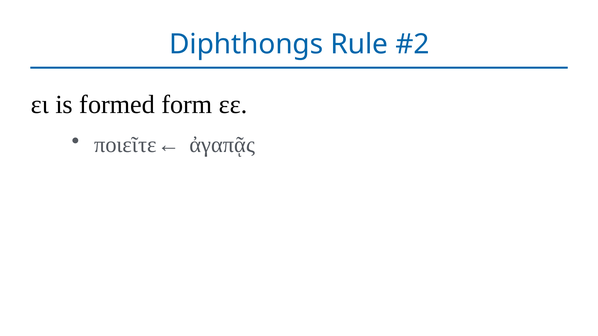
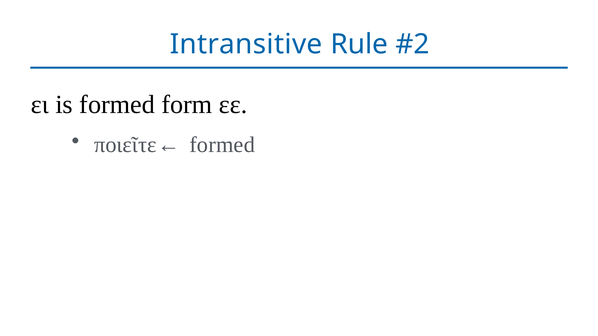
Diphthongs: Diphthongs -> Intransitive (246, 44)
ἀγαπᾷς: ἀγαπᾷς -> formed (222, 145)
